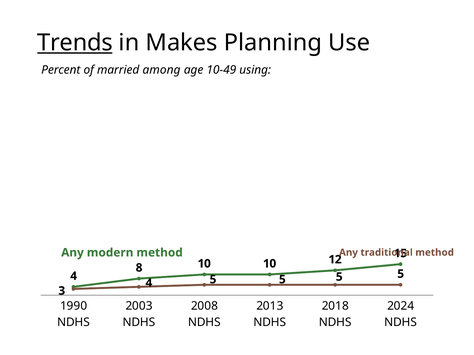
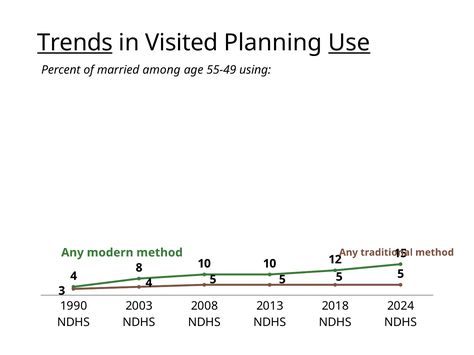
Makes: Makes -> Visited (182, 43)
Use underline: none -> present (349, 43)
10-49: 10-49 -> 55-49 (221, 70)
